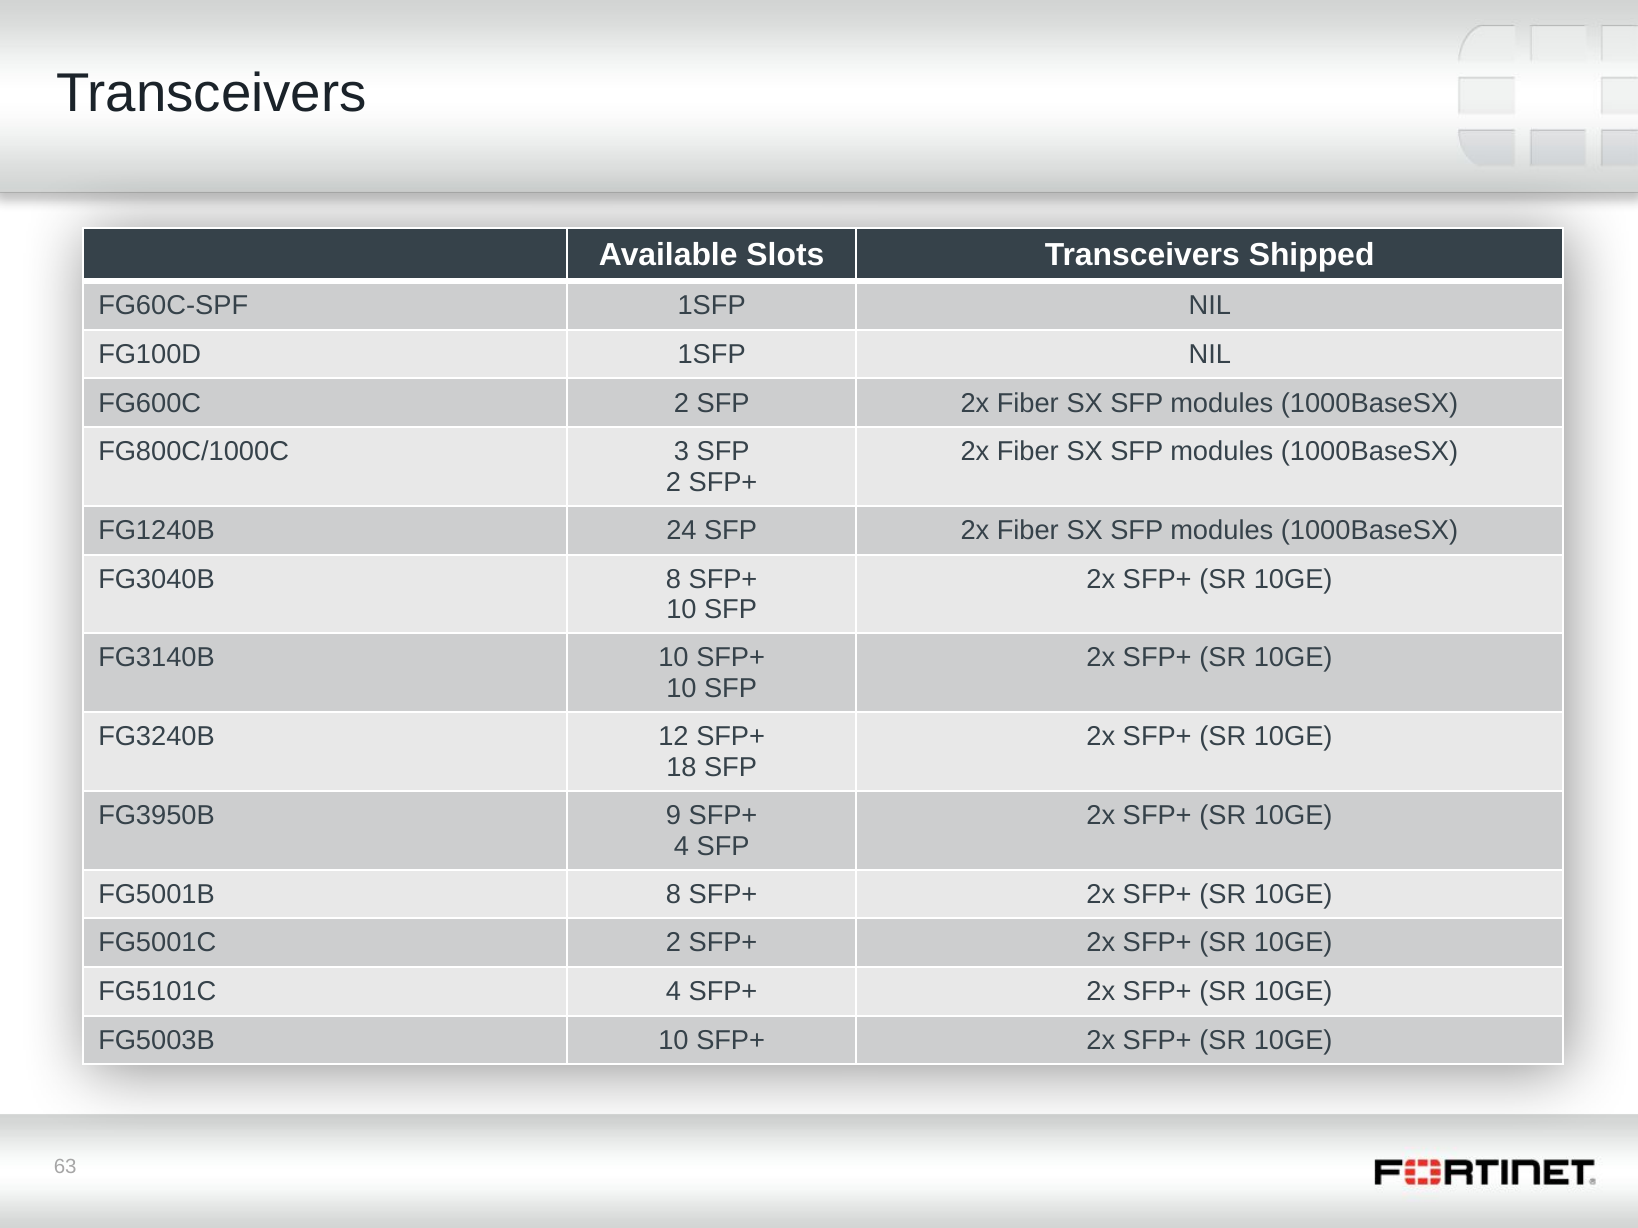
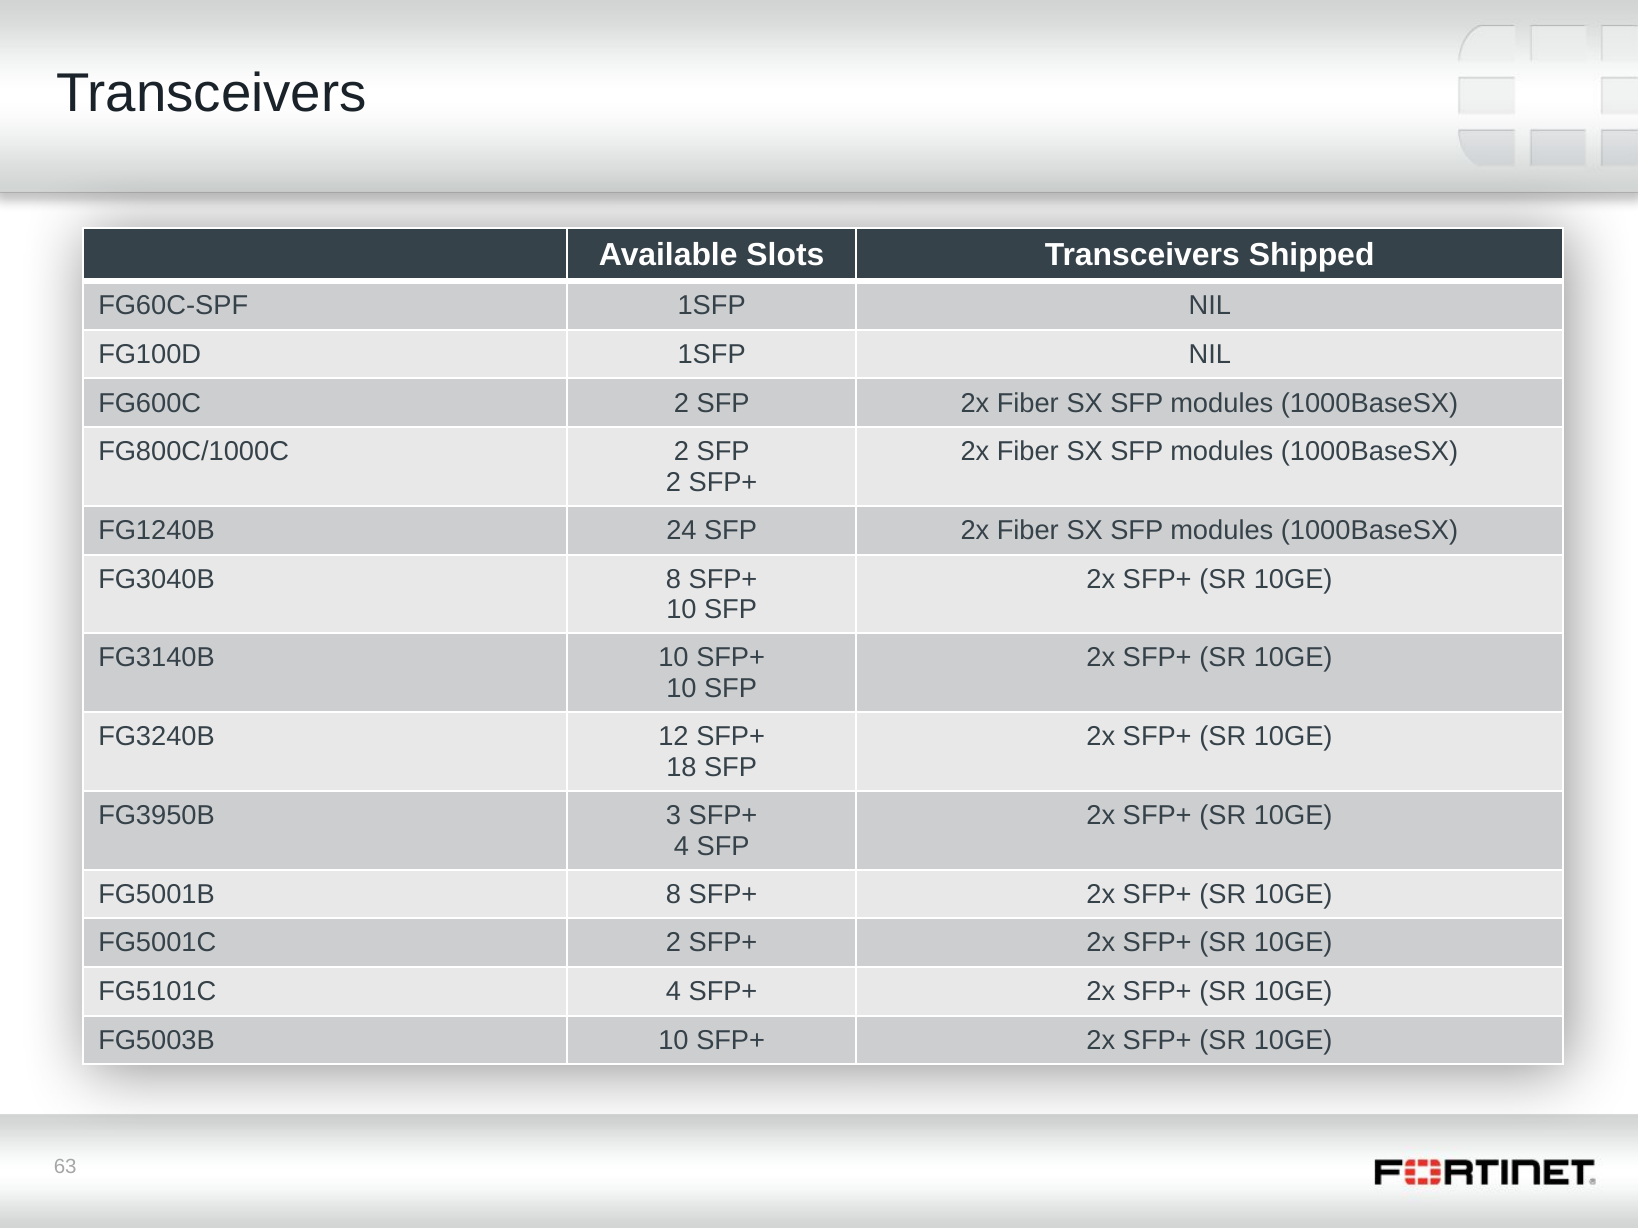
FG800C/1000C 3: 3 -> 2 (682, 452)
9: 9 -> 3 (674, 816)
